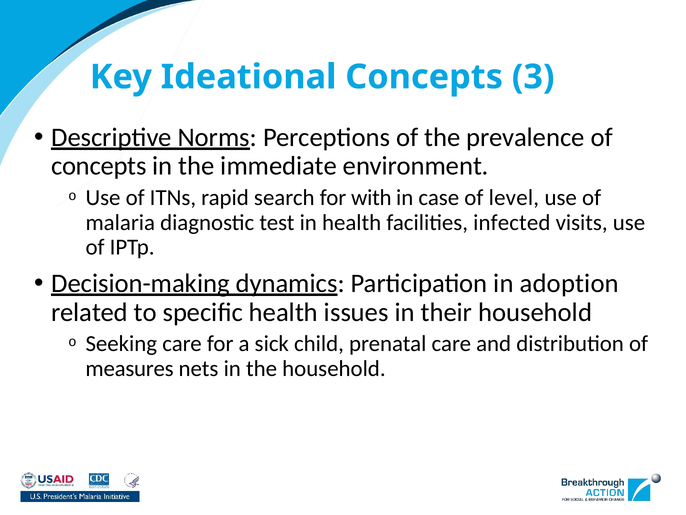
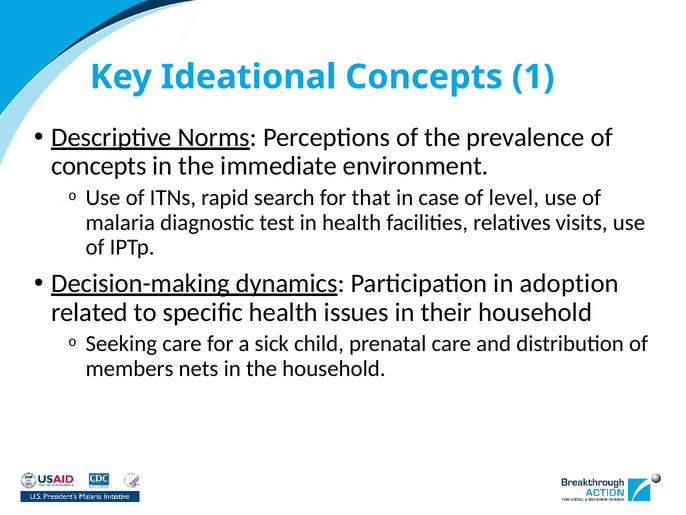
3: 3 -> 1 (533, 77)
with: with -> that (371, 198)
infected: infected -> relatives (512, 222)
measures: measures -> members (129, 368)
